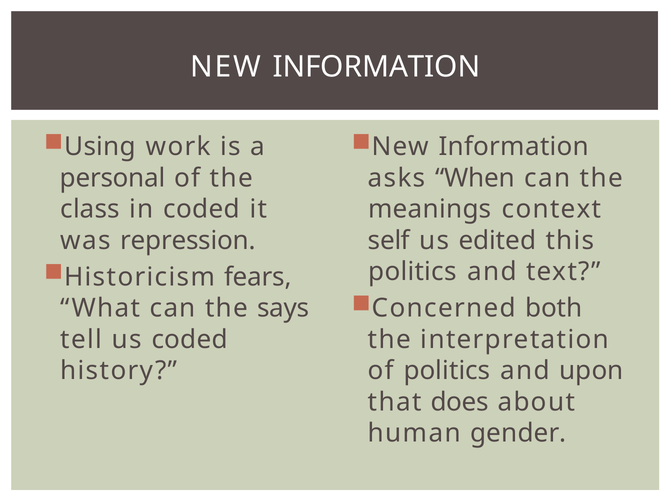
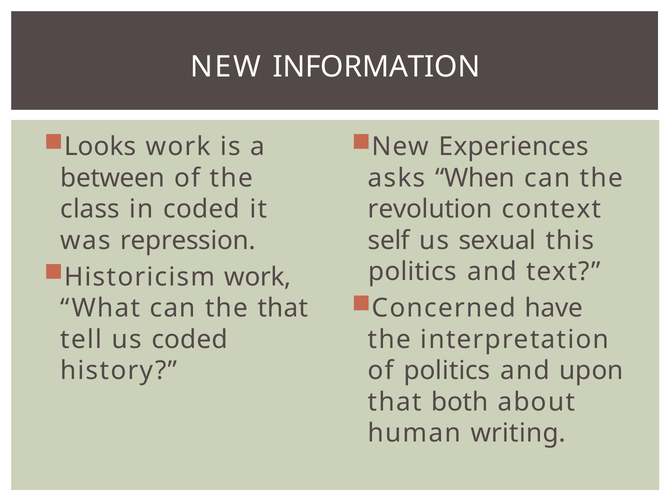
Using: Using -> Looks (100, 147)
Information: Information -> Experiences (514, 147)
personal: personal -> between (113, 178)
meanings: meanings -> revolution (430, 209)
edited: edited -> sexual (497, 241)
Historicism fears: fears -> work (258, 277)
both: both -> have (554, 308)
the says: says -> that (283, 308)
does: does -> both (460, 402)
gender: gender -> writing (518, 433)
